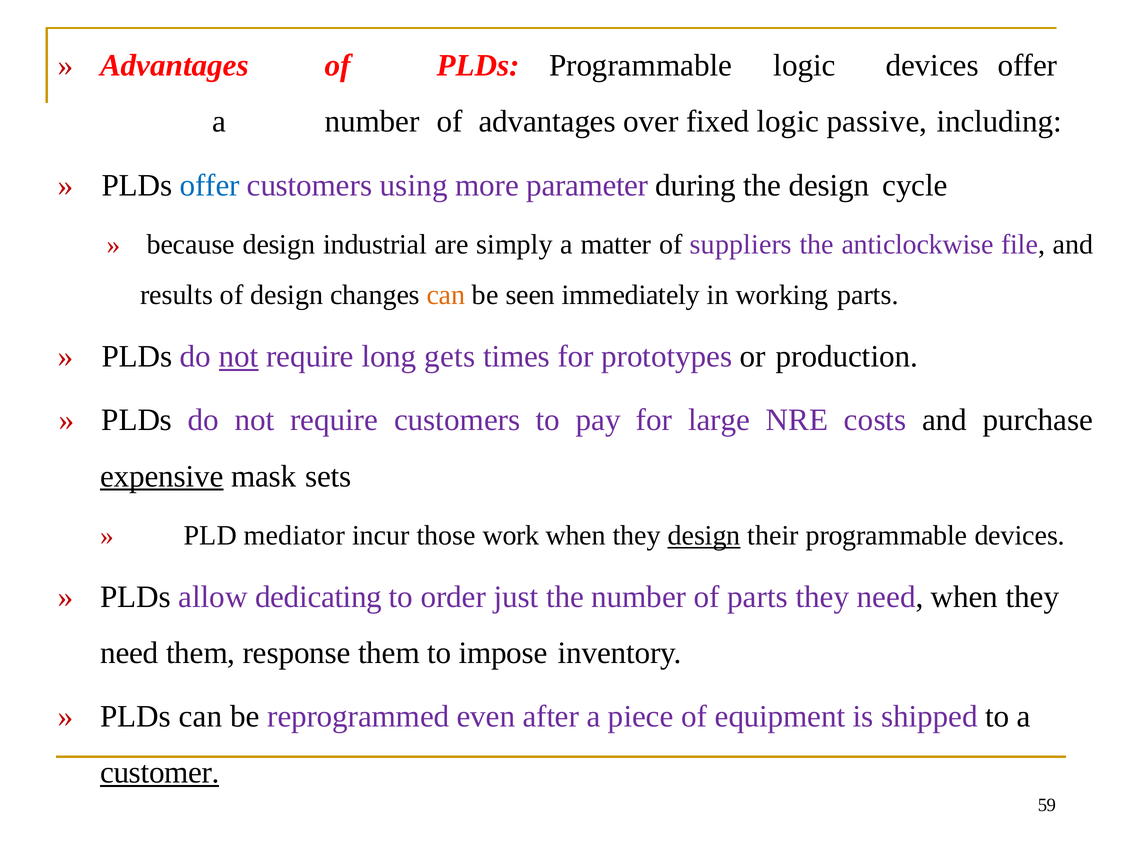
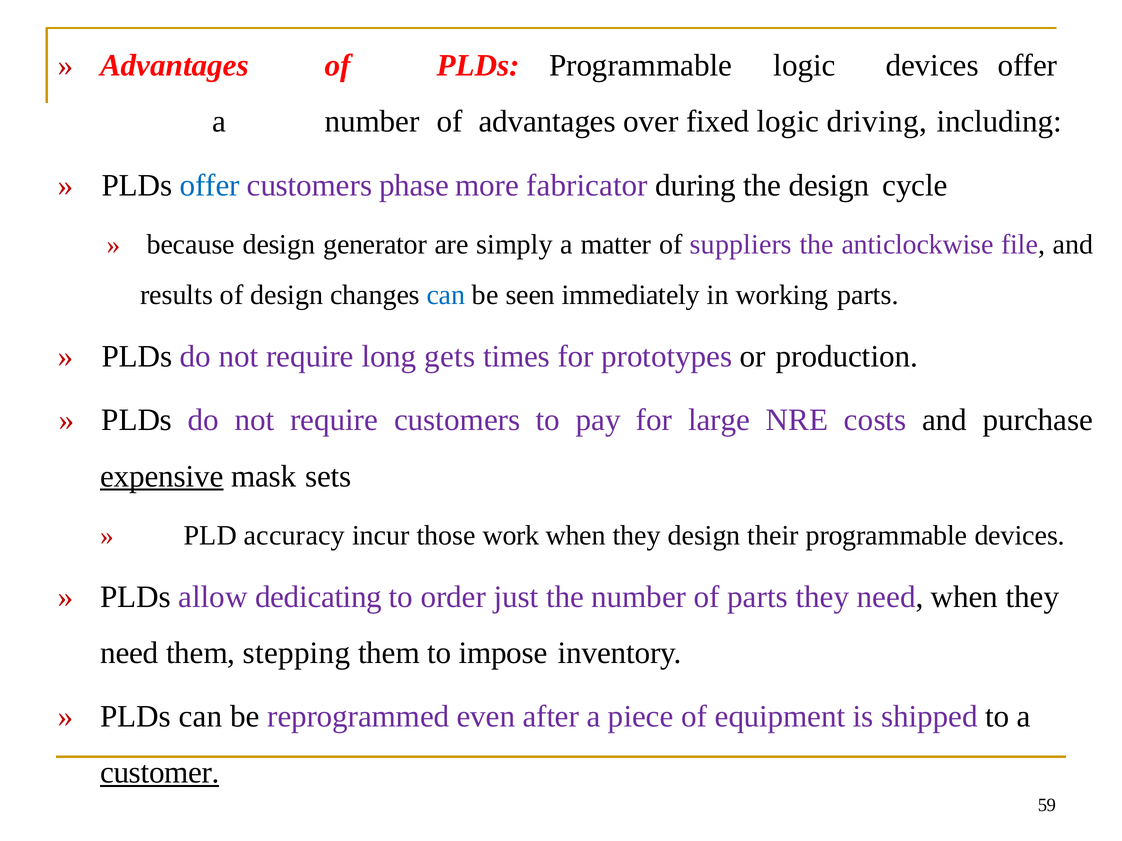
passive: passive -> driving (877, 122)
using: using -> phase (414, 185)
parameter: parameter -> fabricator (587, 185)
industrial: industrial -> generator (375, 245)
can colour: orange -> blue (446, 295)
not underline: present -> none (239, 357)
mediator: mediator -> accuracy (294, 536)
design underline: present -> none (704, 536)
response: response -> stepping (297, 653)
